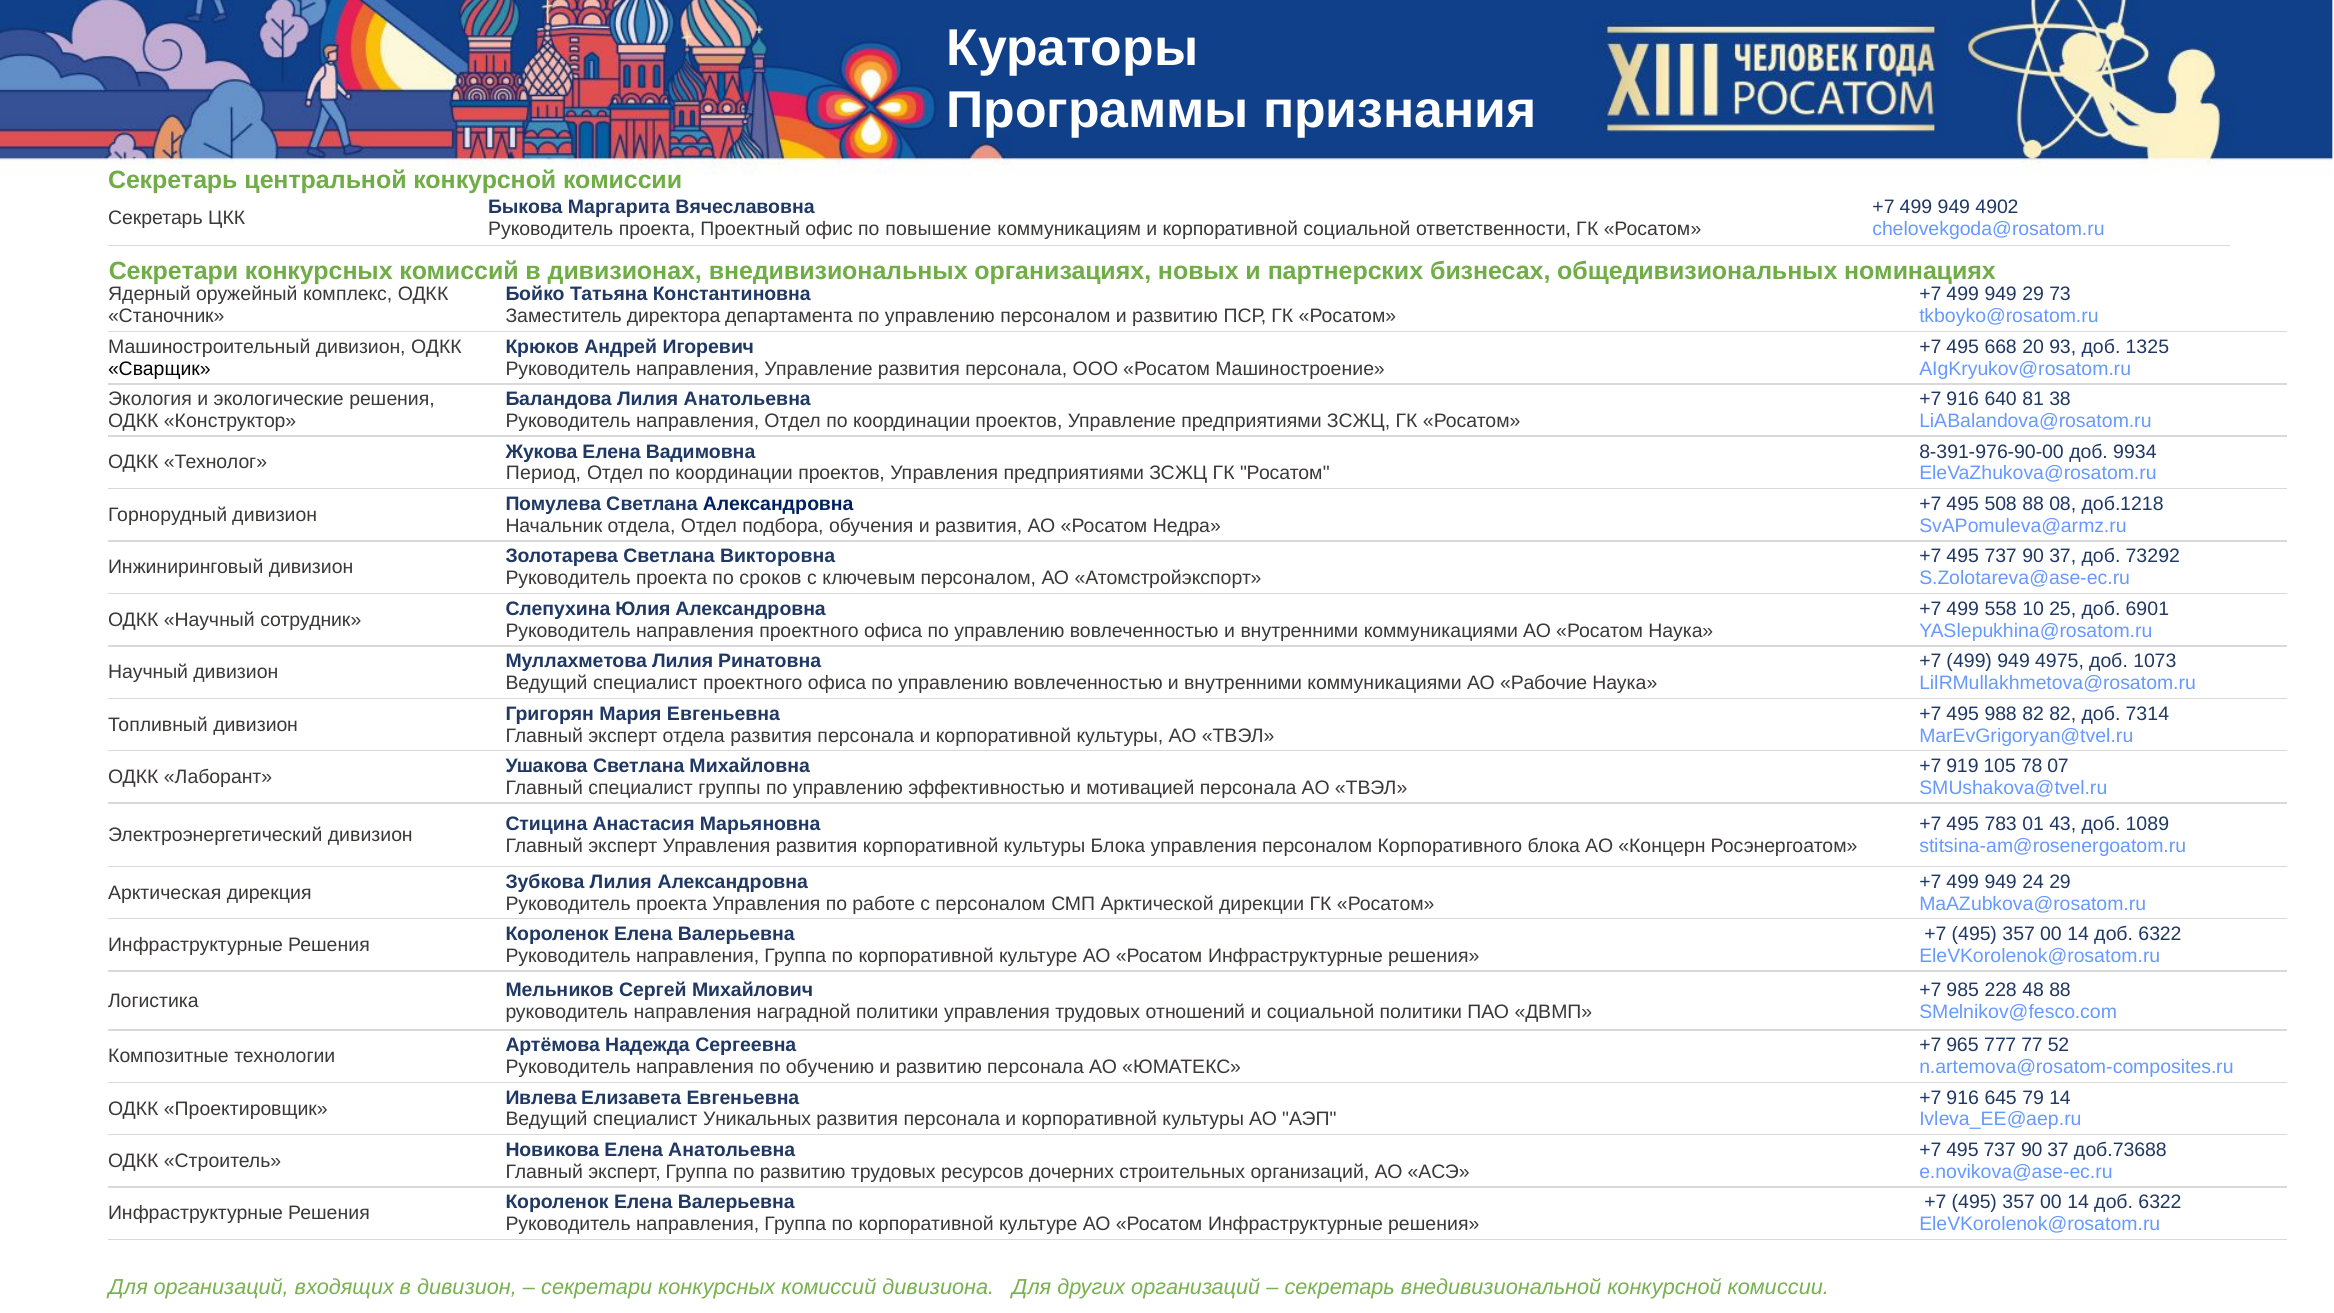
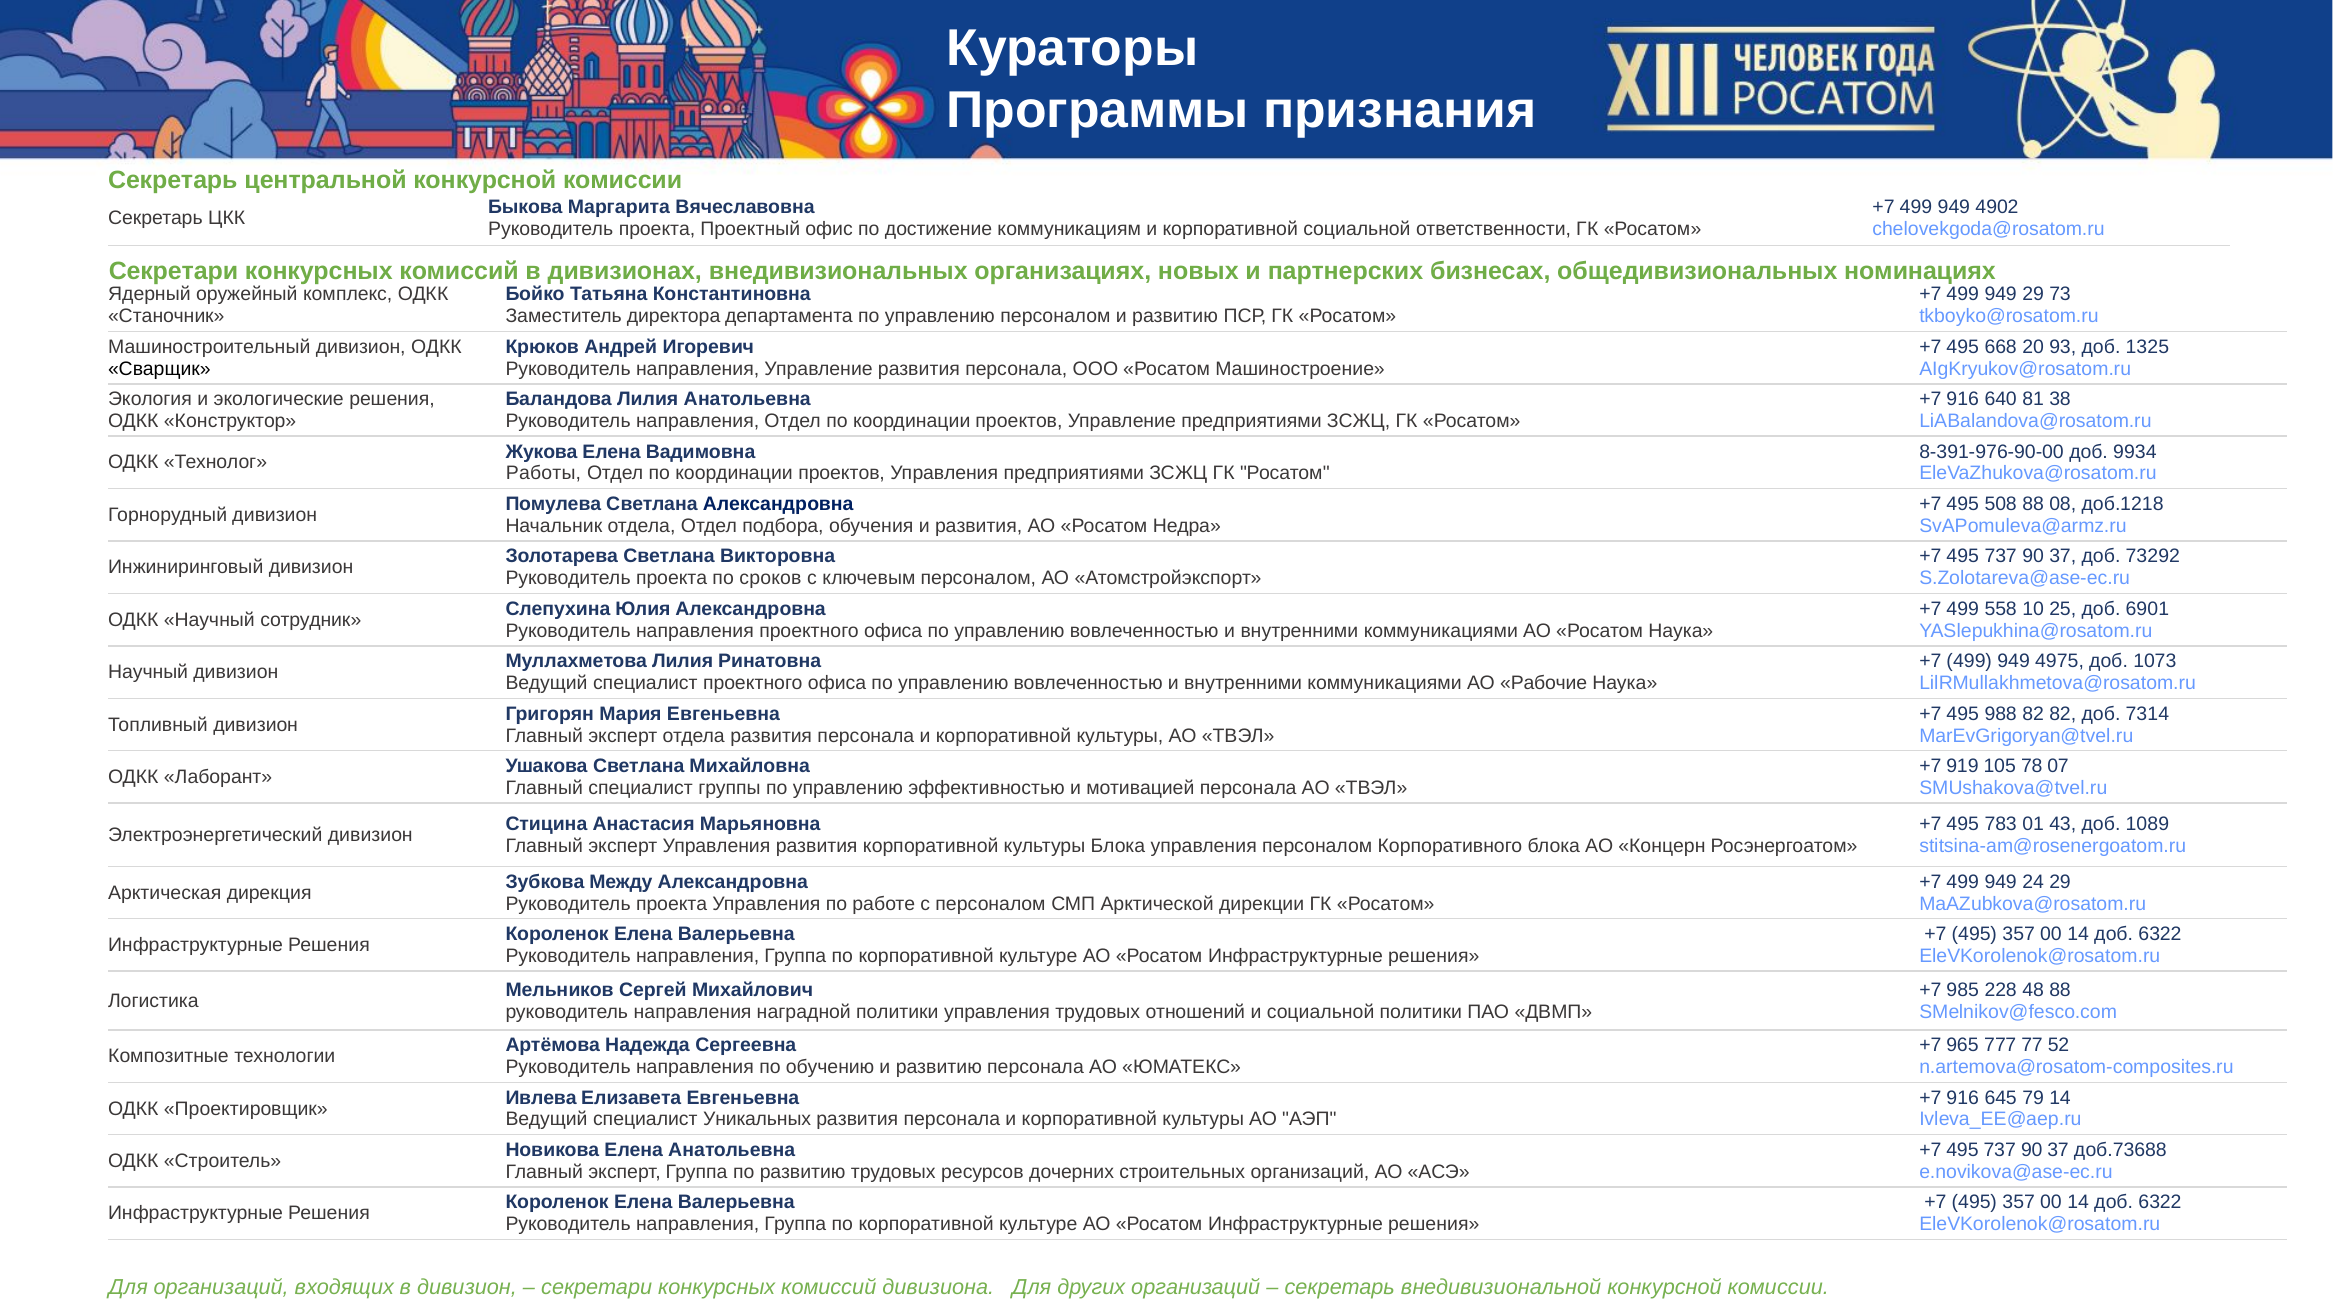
повышение: повышение -> достижение (939, 229)
Период: Период -> Работы (543, 473)
Зубкова Лилия: Лилия -> Между (621, 882)
